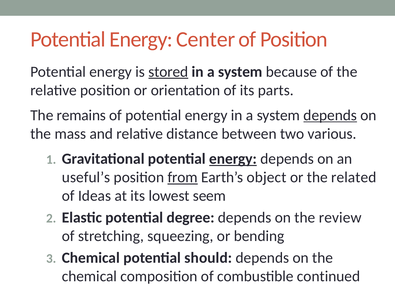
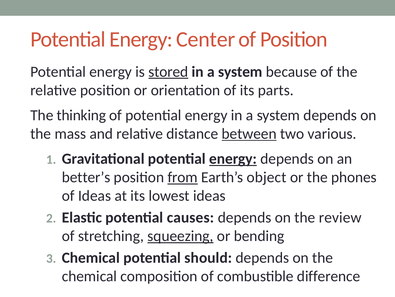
remains: remains -> thinking (81, 115)
depends underline: present -> none (330, 115)
between underline: none -> present (249, 133)
useful’s: useful’s -> better’s (86, 177)
related: related -> phones (354, 177)
lowest seem: seem -> ideas (209, 195)
degree: degree -> causes (190, 217)
squeezing underline: none -> present (180, 236)
continued: continued -> difference (329, 276)
